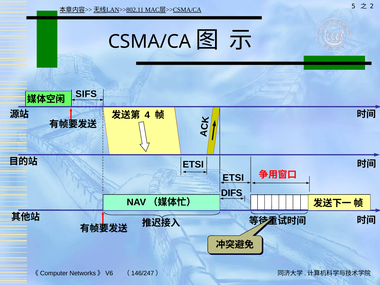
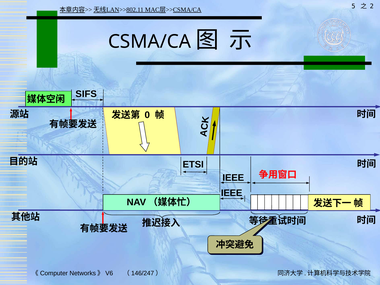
4: 4 -> 0 (147, 115)
ETSI: ETSI -> IEEE (233, 178)
DIFS: DIFS -> IEEE (232, 193)
